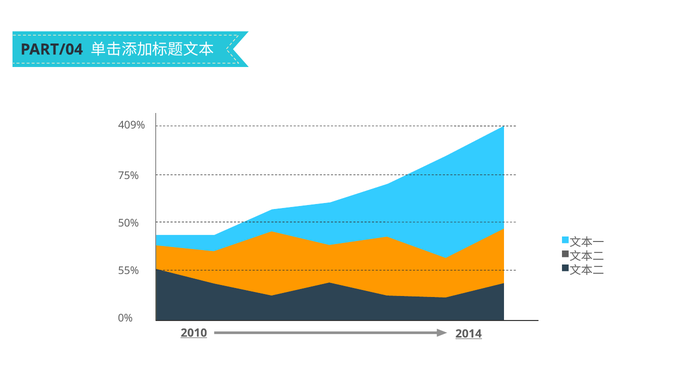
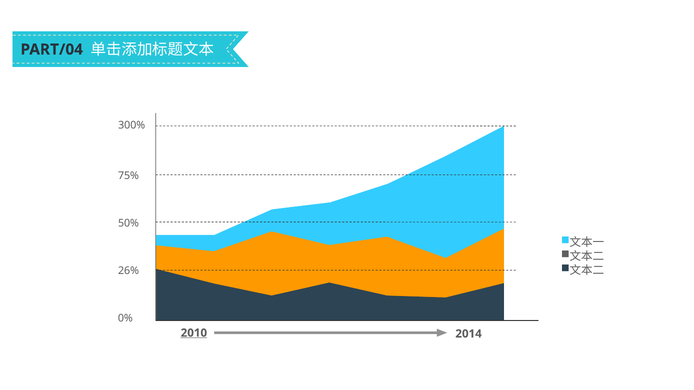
409%: 409% -> 300% (132, 126)
55%: 55% -> 26% (129, 271)
2014 underline: present -> none (469, 334)
